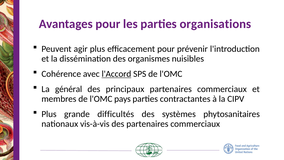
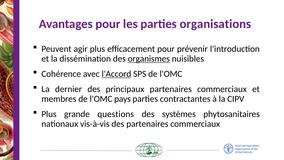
organismes underline: none -> present (149, 59)
général: général -> dernier (69, 89)
difficultés: difficultés -> questions (116, 114)
